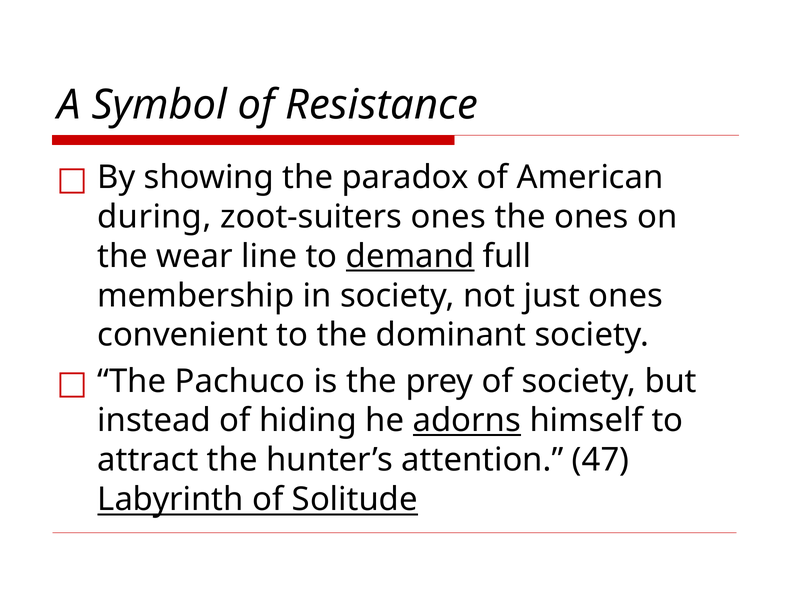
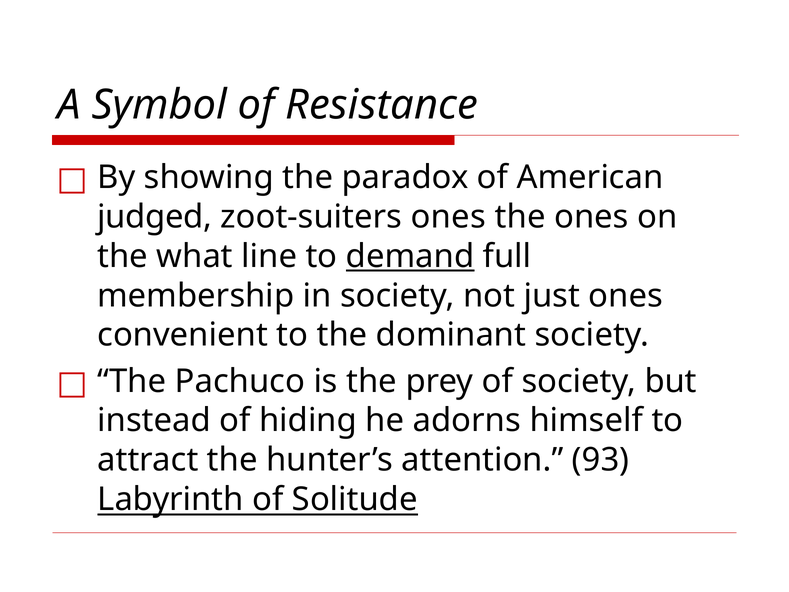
during: during -> judged (155, 217)
wear: wear -> what (195, 256)
adorns underline: present -> none (467, 420)
47: 47 -> 93 (601, 460)
